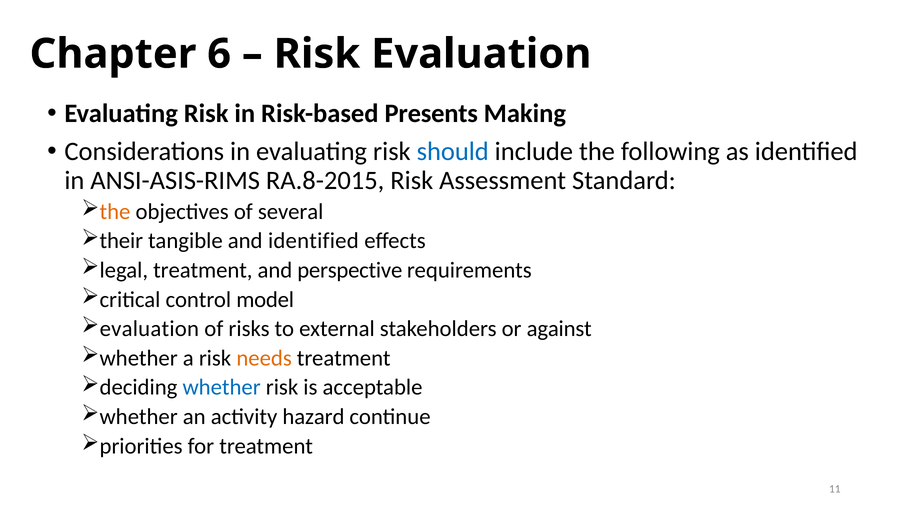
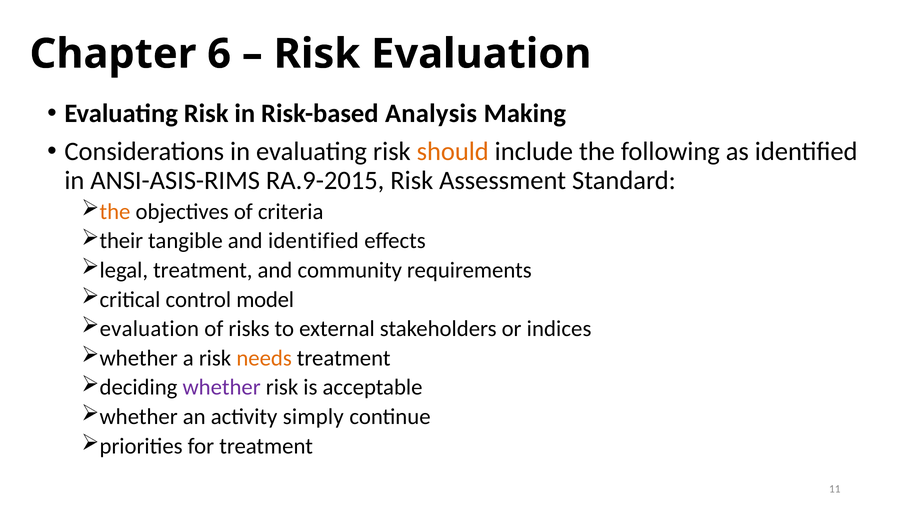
Presents: Presents -> Analysis (431, 113)
should colour: blue -> orange (453, 152)
RA.8-2015: RA.8-2015 -> RA.9-2015 (325, 180)
several: several -> criteria (291, 212)
perspective: perspective -> community (350, 270)
against: against -> indices (559, 329)
whether colour: blue -> purple (222, 387)
hazard: hazard -> simply (313, 417)
